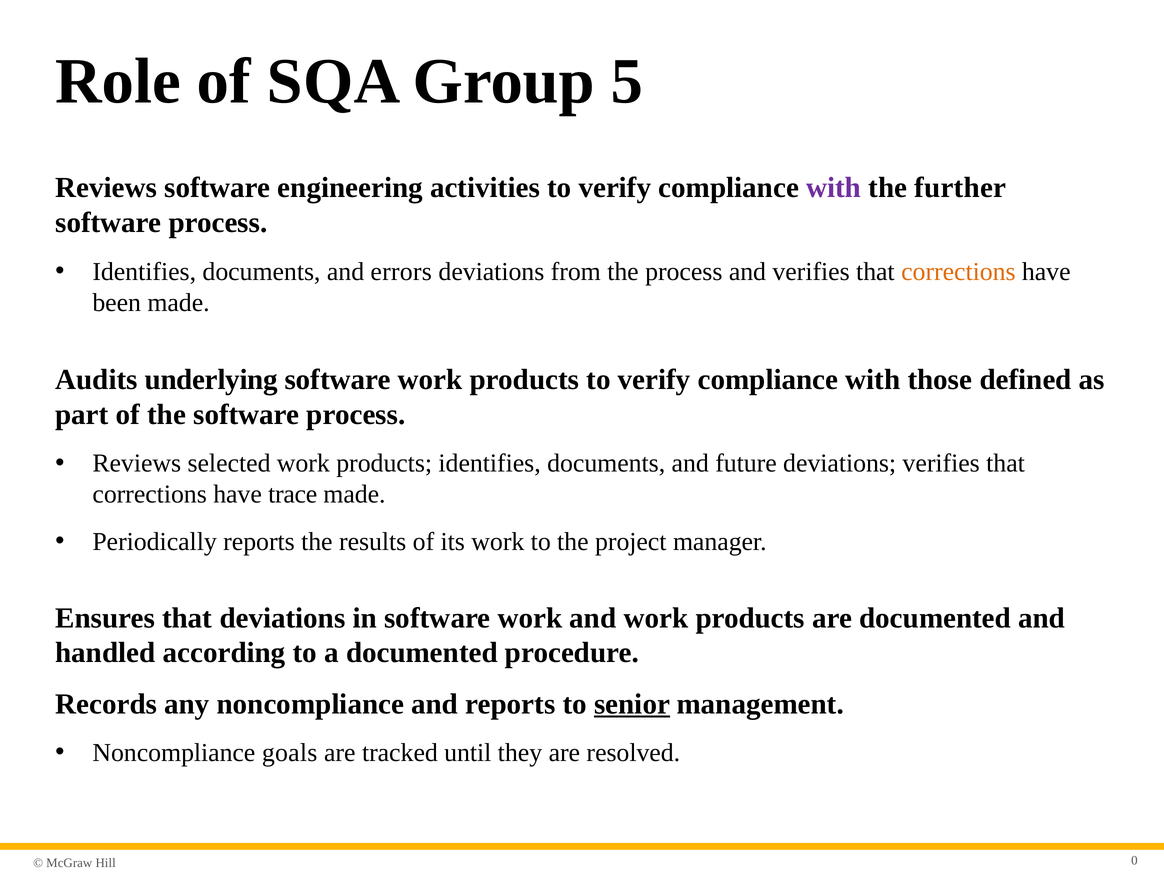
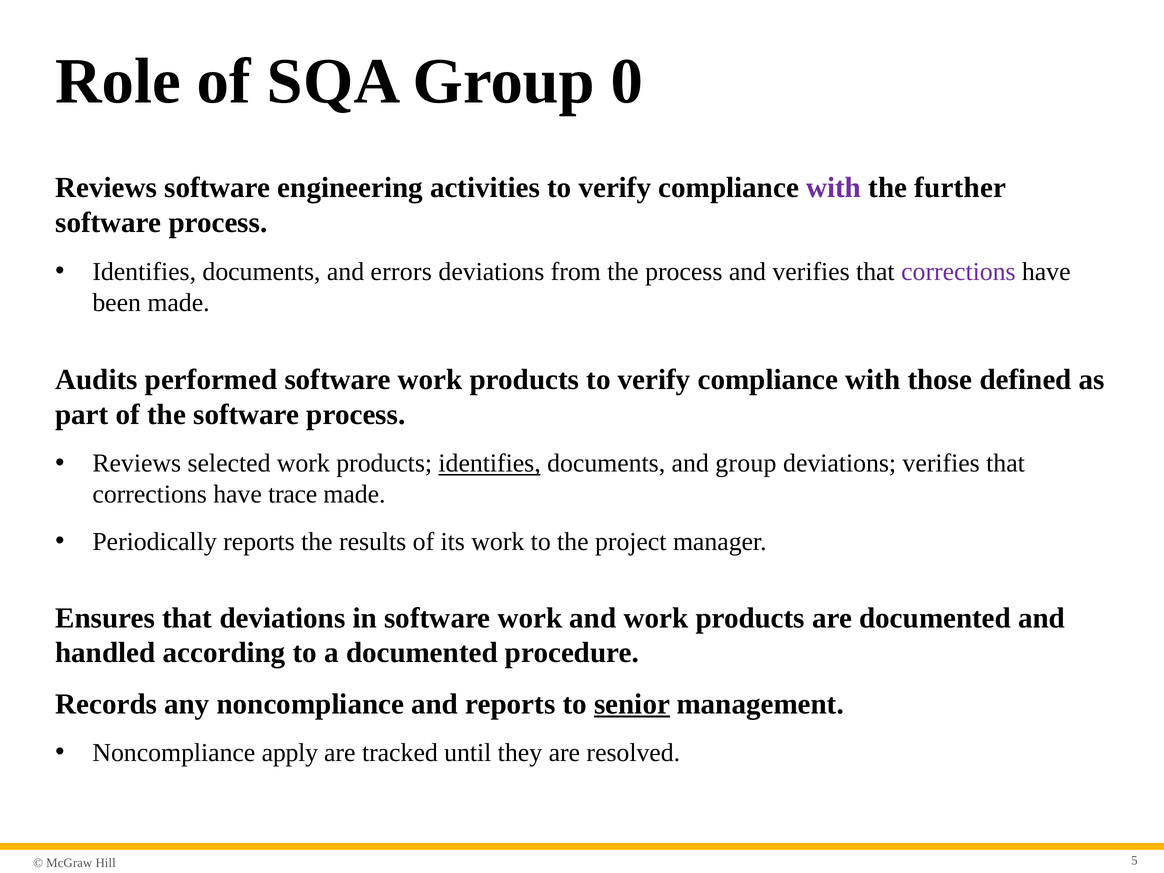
5: 5 -> 0 (627, 82)
corrections colour: orange -> purple (958, 272)
underlying: underlying -> performed (211, 380)
identifies underline: none -> present (490, 463)
and future: future -> group (746, 463)
goals: goals -> apply (290, 753)
0: 0 -> 5 (1134, 861)
